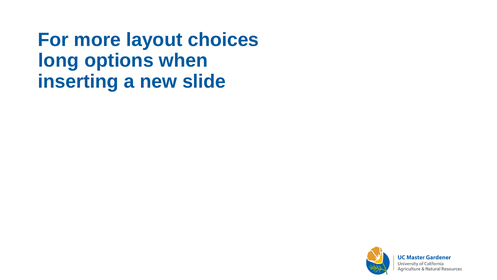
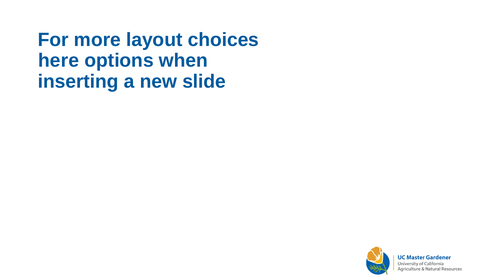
long: long -> here (59, 61)
